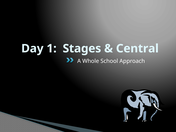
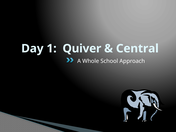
Stages: Stages -> Quiver (82, 49)
